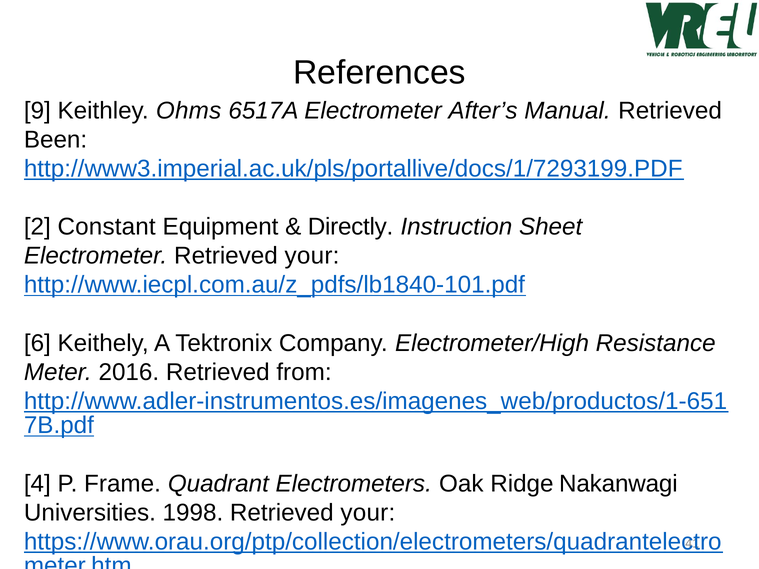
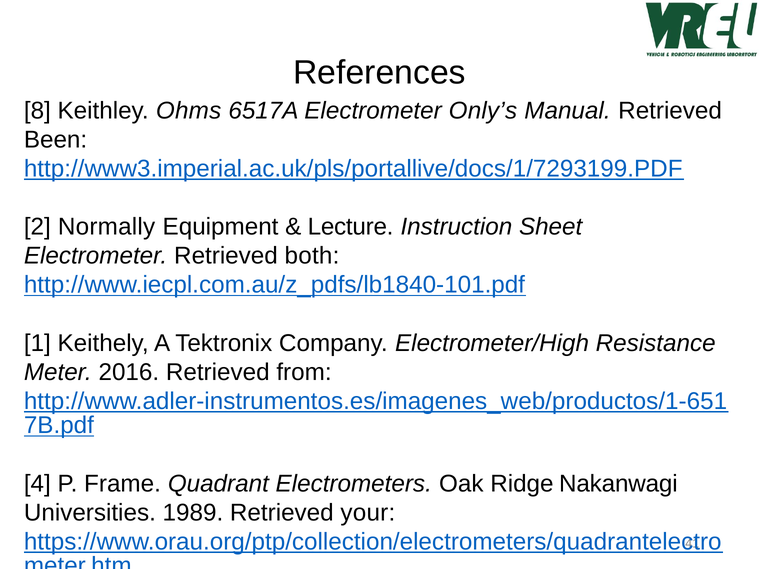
9: 9 -> 8 (37, 111)
After’s: After’s -> Only’s (483, 111)
Constant: Constant -> Normally (107, 227)
Directly: Directly -> Lecture (351, 227)
Electrometer Retrieved your: your -> both (312, 256)
6: 6 -> 1 (37, 343)
1998: 1998 -> 1989 (193, 513)
